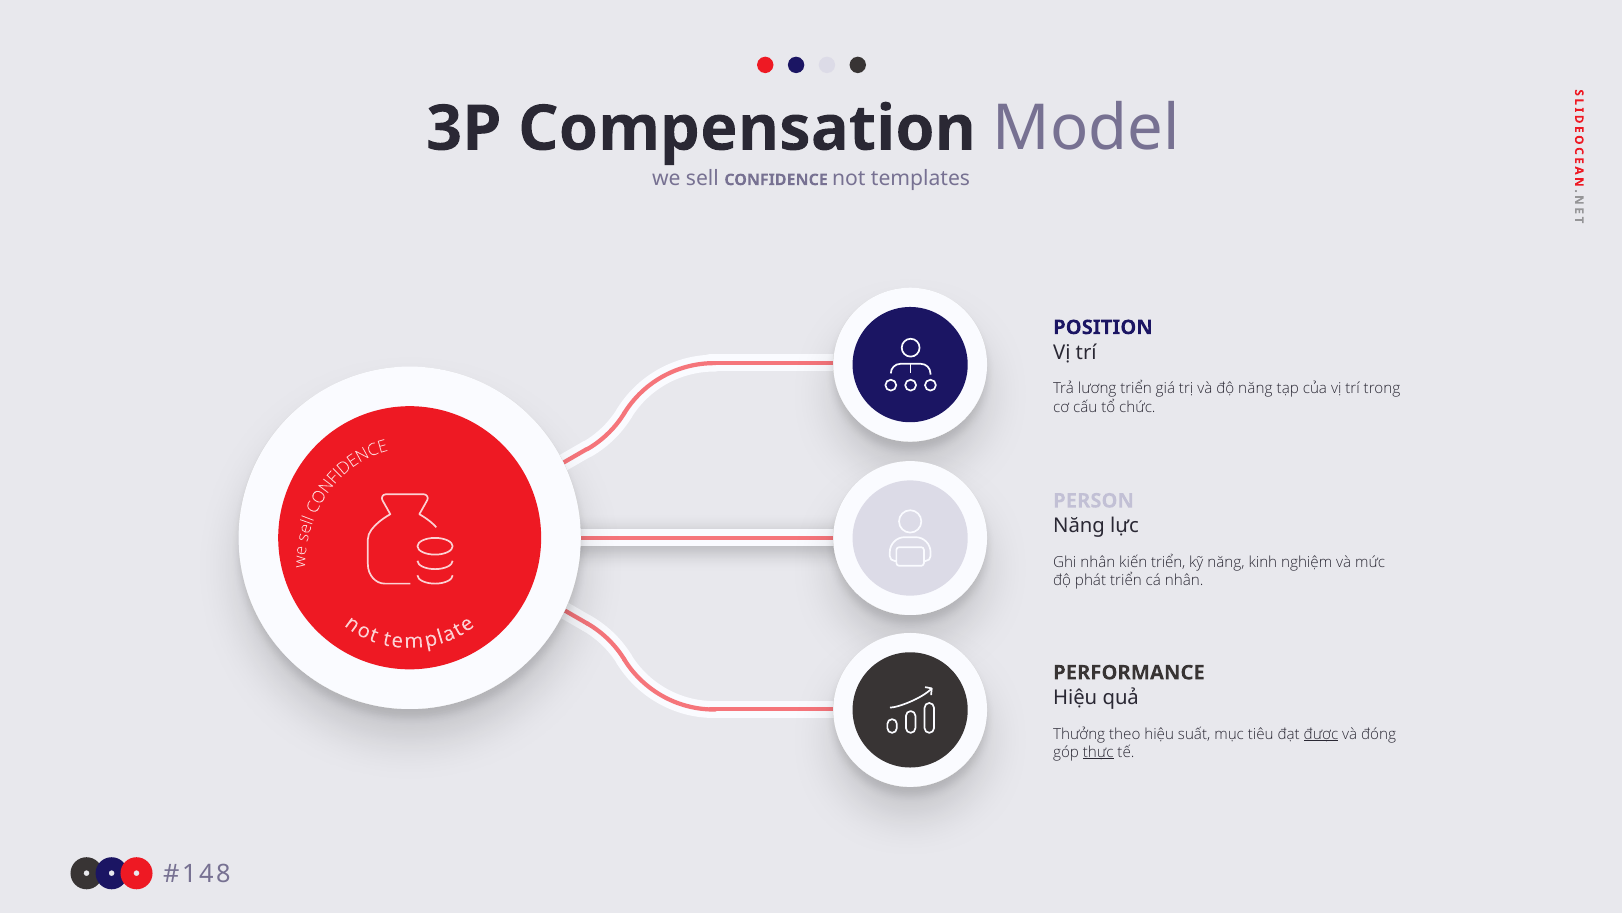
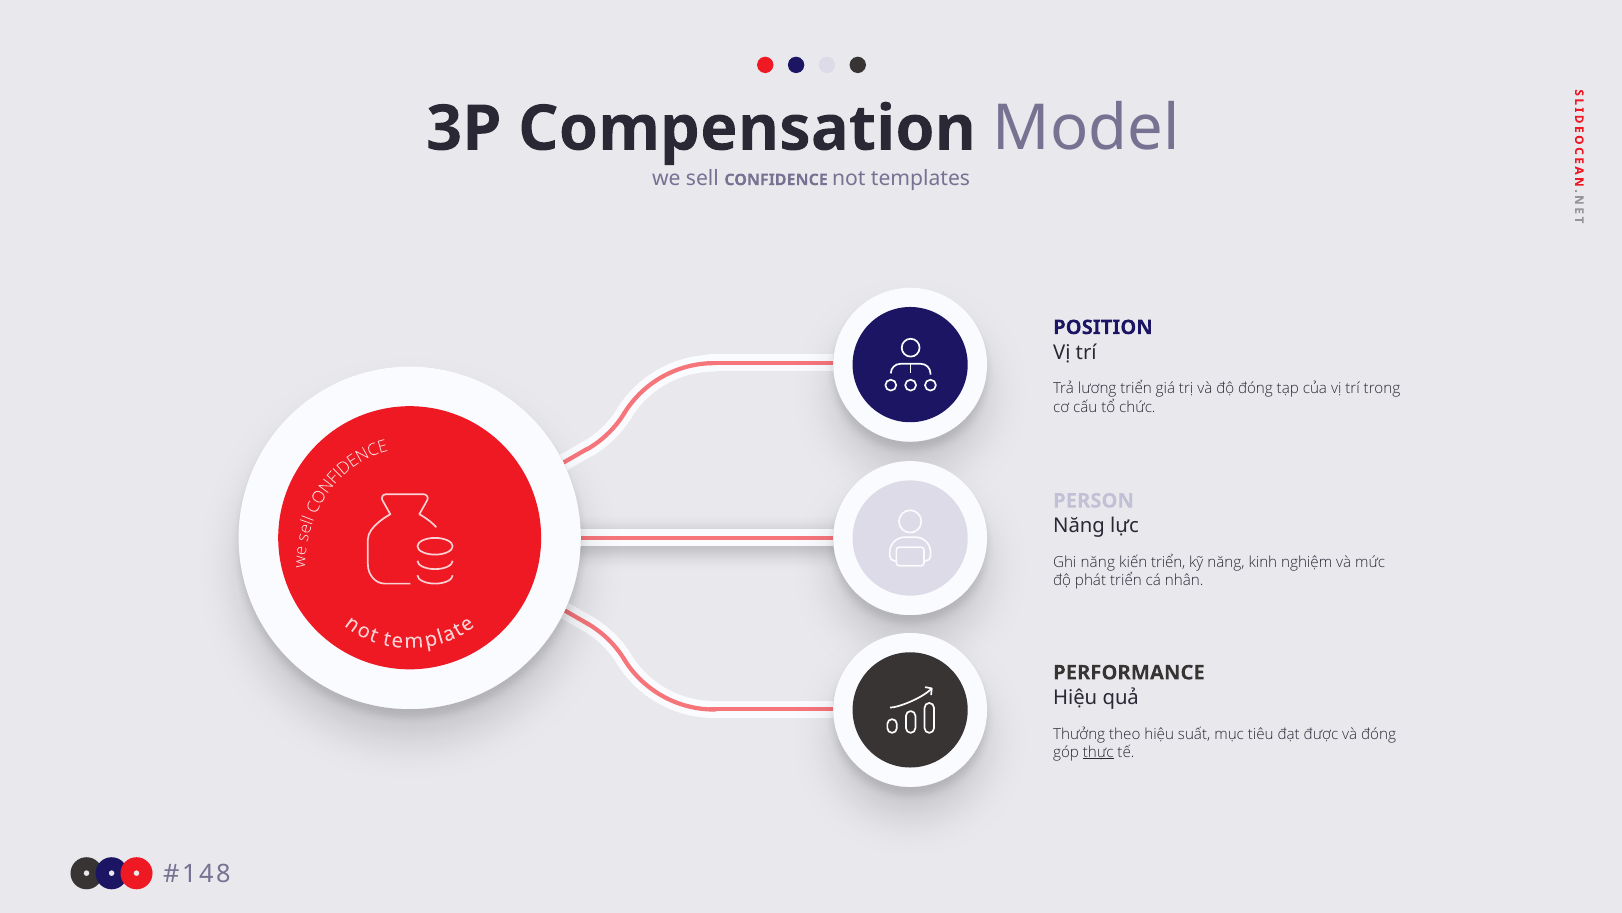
độ năng: năng -> đóng (1255, 388)
Ghi nhân: nhân -> năng (1098, 562)
được underline: present -> none (1321, 733)
